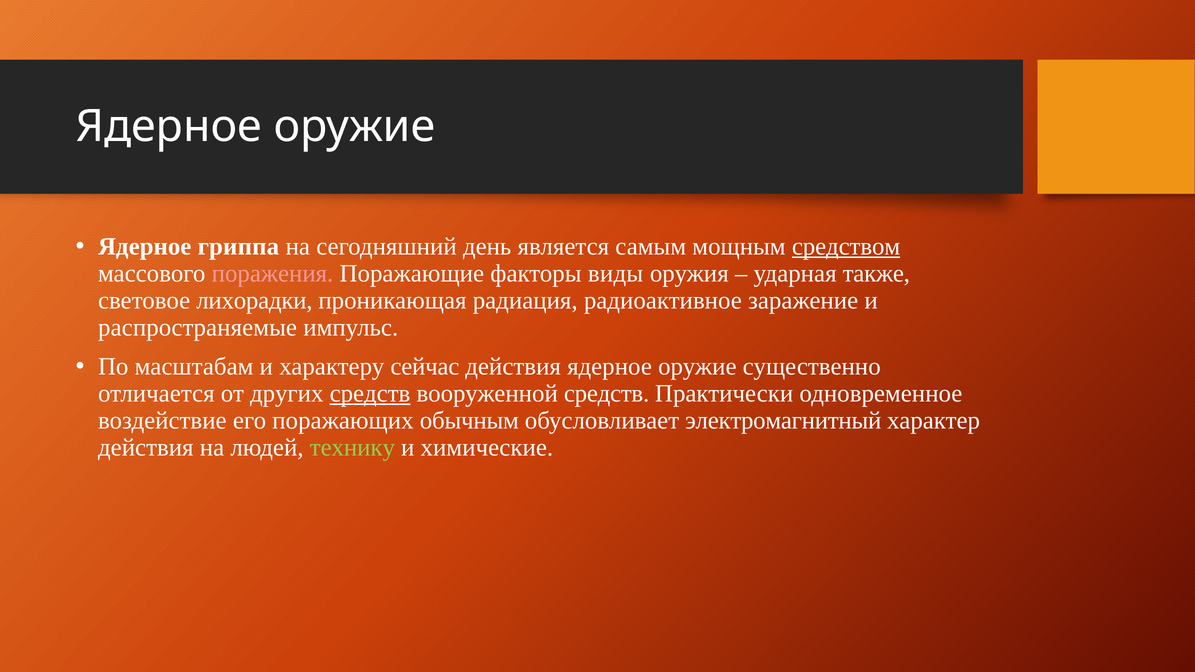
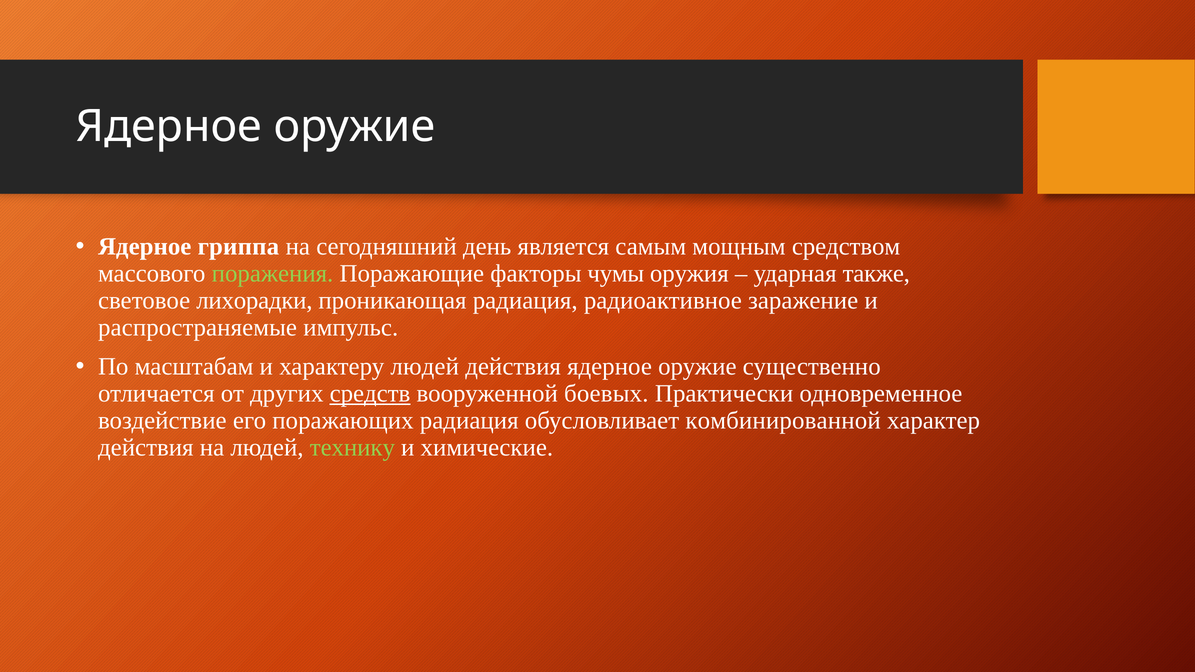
средством underline: present -> none (846, 247)
поражения colour: pink -> light green (273, 274)
виды: виды -> чумы (616, 274)
характеру сейчас: сейчас -> людей (425, 367)
вооруженной средств: средств -> боевых (606, 394)
поражающих обычным: обычным -> радиация (469, 421)
электромагнитный: электромагнитный -> комбинированной (783, 421)
